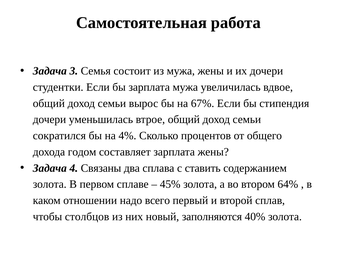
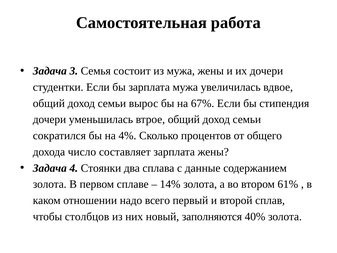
годом: годом -> число (82, 152)
Связаны: Связаны -> Стоянки (101, 168)
ставить: ставить -> данные (203, 168)
45%: 45% -> 14% (170, 184)
64%: 64% -> 61% (288, 184)
